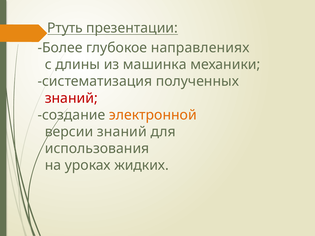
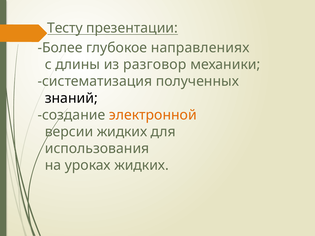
Ртуть: Ртуть -> Тесту (65, 28)
машинка: машинка -> разговор (155, 65)
знаний colour: red -> black (71, 98)
версии знаний: знаний -> жидких (122, 132)
